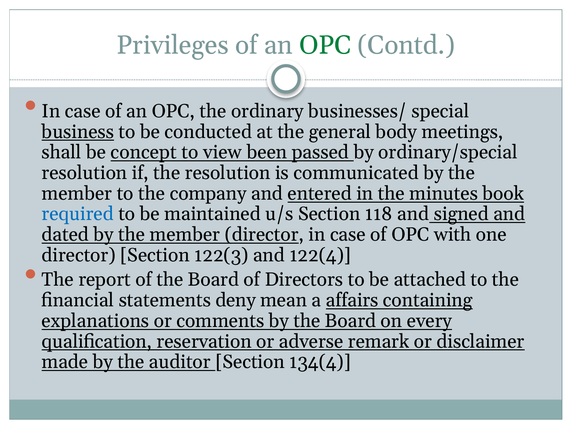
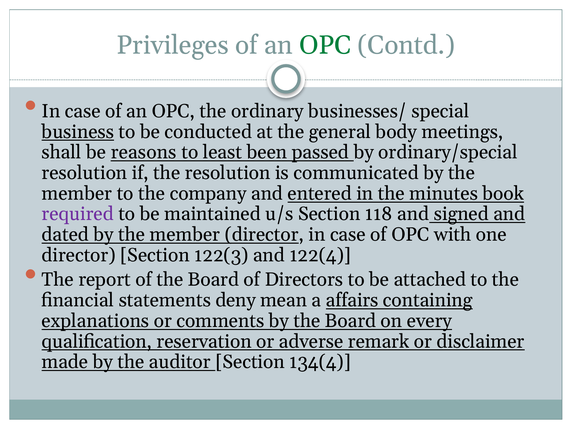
concept: concept -> reasons (144, 152)
view: view -> least (223, 152)
required colour: blue -> purple (78, 214)
